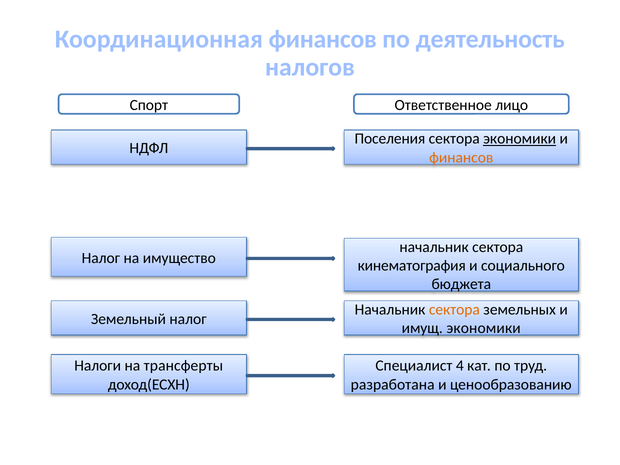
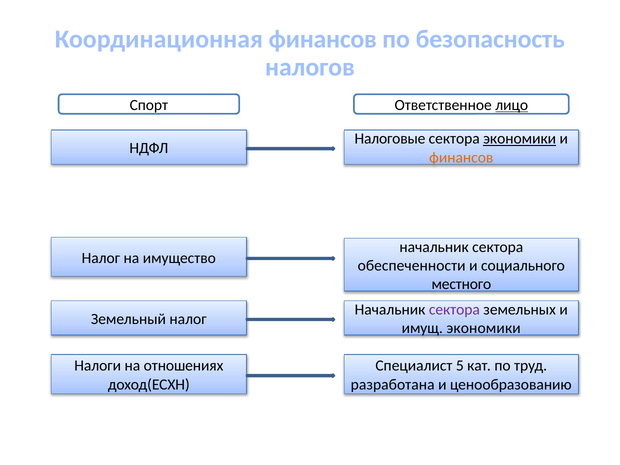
деятельность: деятельность -> безопасность (490, 39)
лицо underline: none -> present (512, 105)
Поселения: Поселения -> Налоговые (390, 139)
кинематография: кинематография -> обеспеченности (412, 266)
бюджета: бюджета -> местного (461, 284)
сектора colour: orange -> purple (454, 310)
трансферты: трансферты -> отношениях (184, 366)
4: 4 -> 5 (460, 366)
